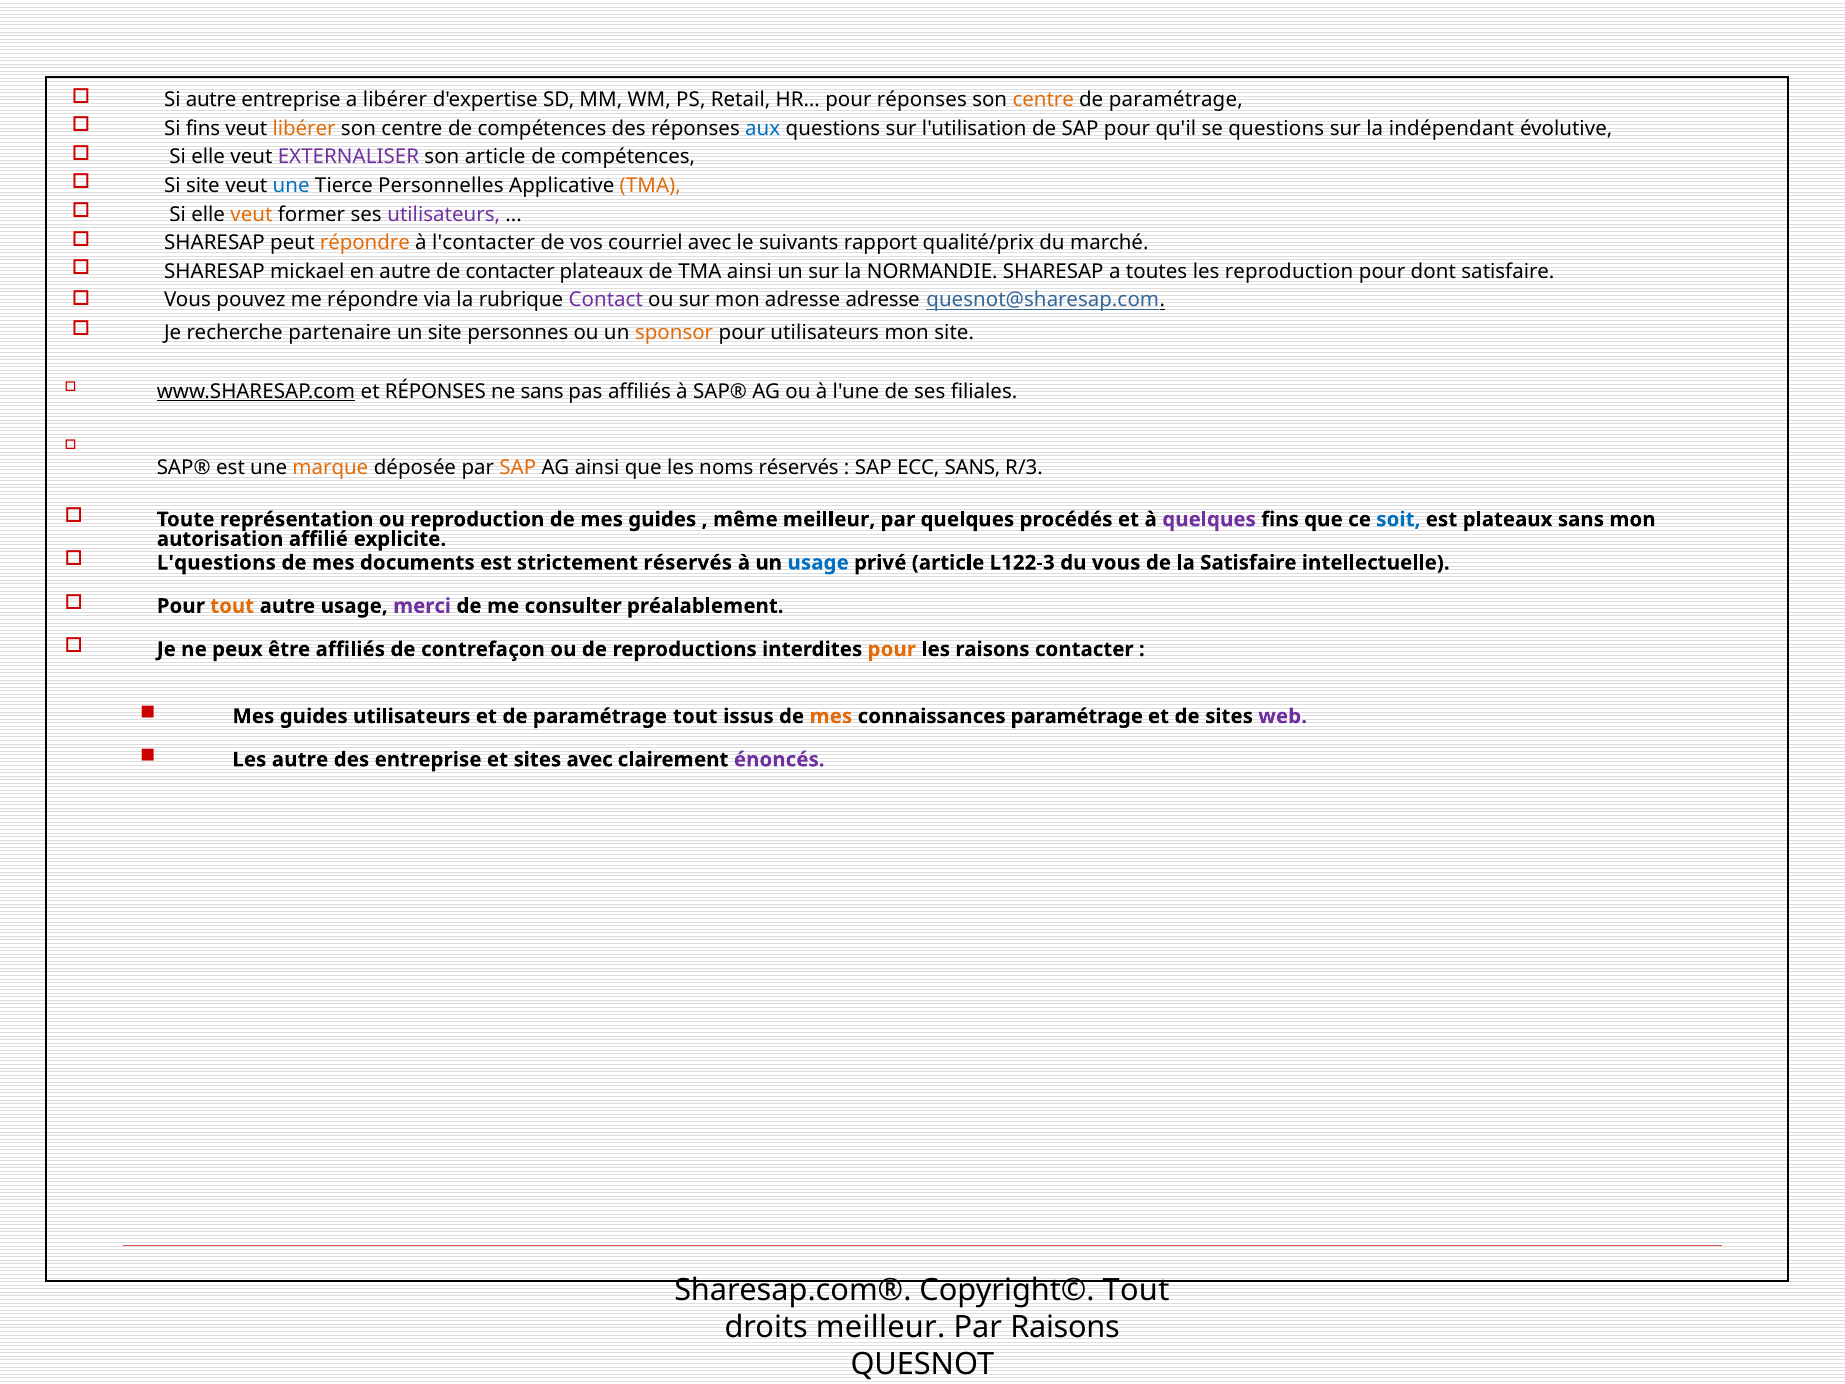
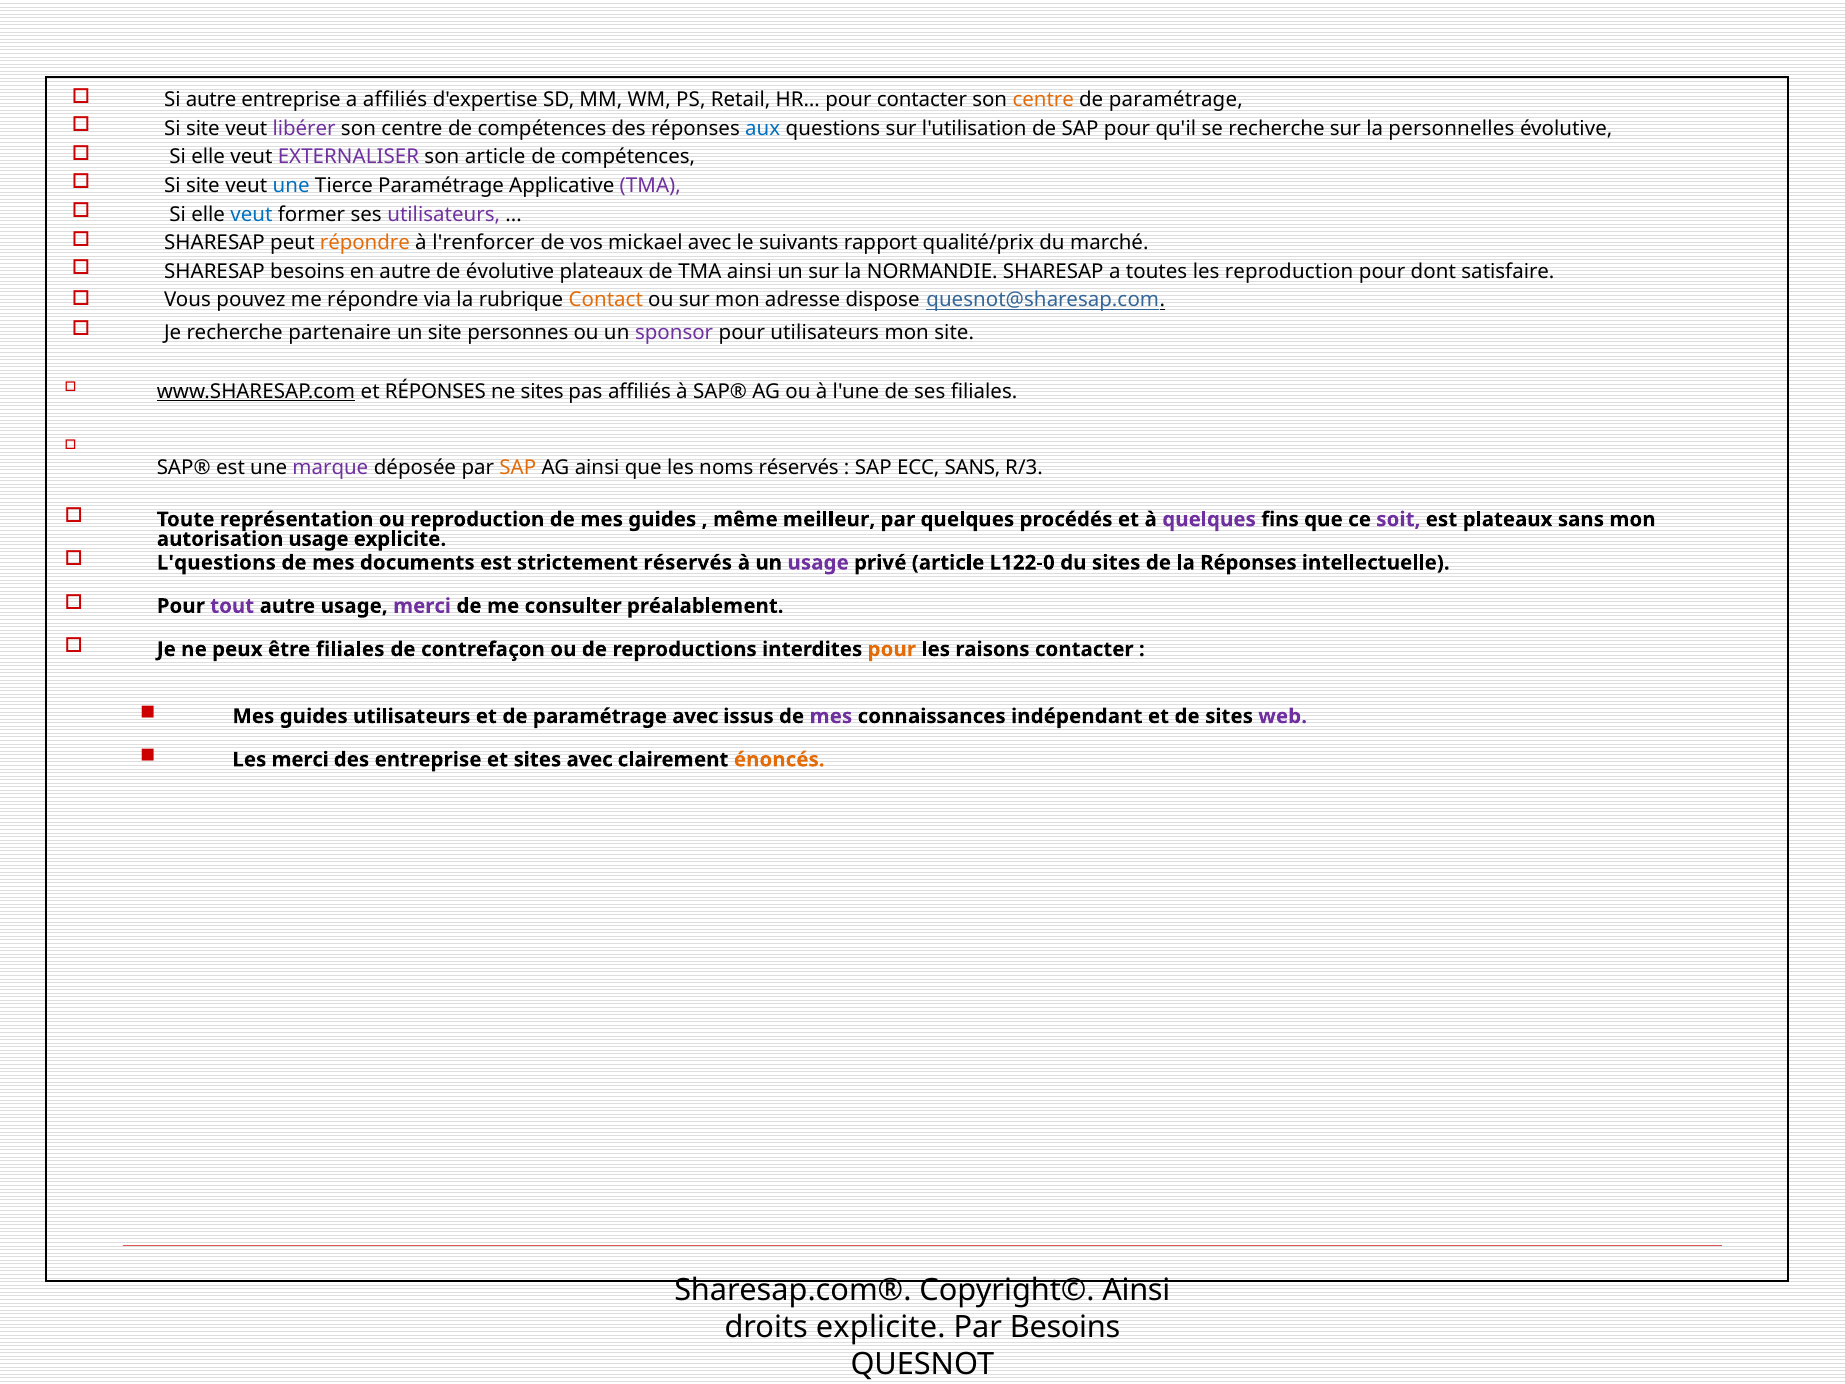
a libérer: libérer -> affiliés (395, 100)
pour réponses: réponses -> contacter (922, 100)
fins: fins -> site (203, 128)
libérer colour: orange -> purple (304, 128)
se questions: questions -> recherche (1276, 128)
indépendant: indépendant -> personnelles (1451, 128)
Tierce Personnelles: Personnelles -> Paramétrage (441, 186)
TMA colour: orange -> purple (650, 186)
veut colour: orange -> blue (252, 214)
l'contacter: l'contacter -> l'renforcer (484, 243)
courriel: courriel -> mickael (645, 243)
SHARESAP mickael: mickael -> besoins (307, 272)
de contacter: contacter -> évolutive (510, 272)
Contact colour: purple -> orange (606, 300)
adresse adresse: adresse -> dispose (883, 300)
sponsor colour: orange -> purple (674, 332)
ne sans: sans -> sites (542, 392)
marque colour: orange -> purple (330, 468)
soit colour: blue -> purple (1398, 519)
autorisation affilié: affilié -> usage (318, 539)
usage colour: blue -> purple (818, 563)
L122-3: L122-3 -> L122-0 (1022, 563)
du vous: vous -> sites (1116, 563)
la Satisfaire: Satisfaire -> Réponses (1248, 563)
tout colour: orange -> purple (232, 606)
être affiliés: affiliés -> filiales (350, 649)
paramétrage tout: tout -> avec (695, 716)
mes colour: orange -> purple (831, 716)
connaissances paramétrage: paramétrage -> indépendant (1077, 716)
Les autre: autre -> merci (300, 759)
énoncés colour: purple -> orange (779, 759)
Copyright© Tout: Tout -> Ainsi (1136, 1290)
droits meilleur: meilleur -> explicite (881, 1327)
Par Raisons: Raisons -> Besoins (1065, 1327)
